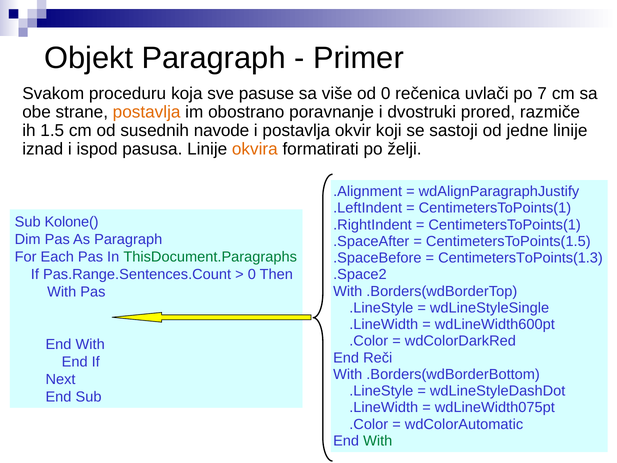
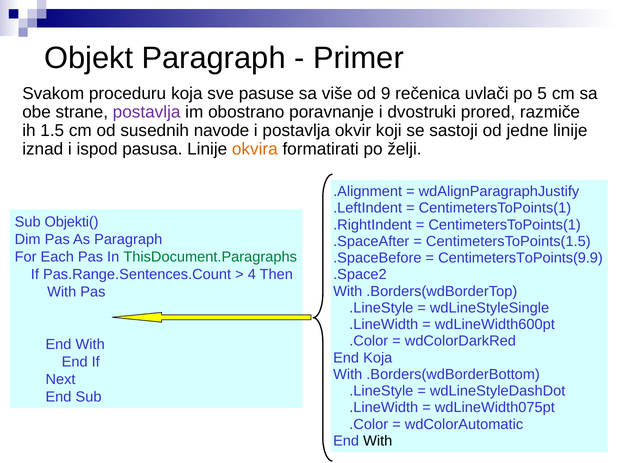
od 0: 0 -> 9 (386, 93)
7: 7 -> 5 (542, 93)
postavlja colour: orange -> purple (147, 112)
Kolone(: Kolone( -> Objekti( (72, 222)
CentimetersToPoints(1.3: CentimetersToPoints(1.3 -> CentimetersToPoints(9.9 (520, 258)
0: 0 -> 4 (252, 274)
End Reči: Reči -> Koja (378, 358)
With colour: green -> black (378, 441)
